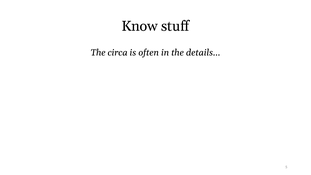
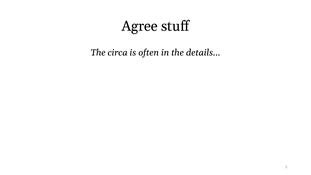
Know: Know -> Agree (140, 26)
